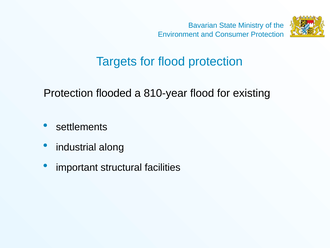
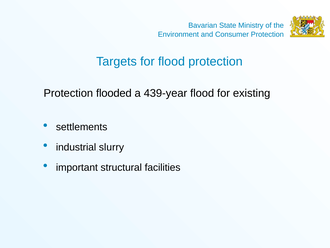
810-year: 810-year -> 439-year (165, 93)
along: along -> slurry (111, 147)
